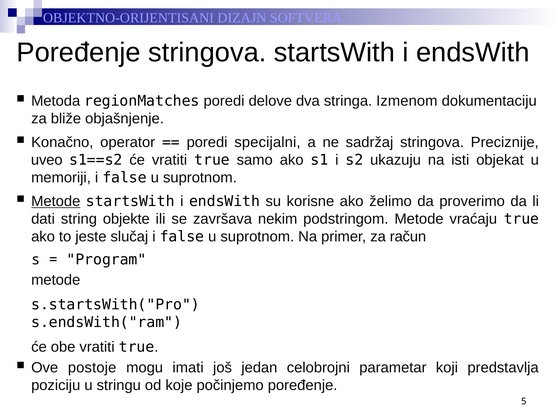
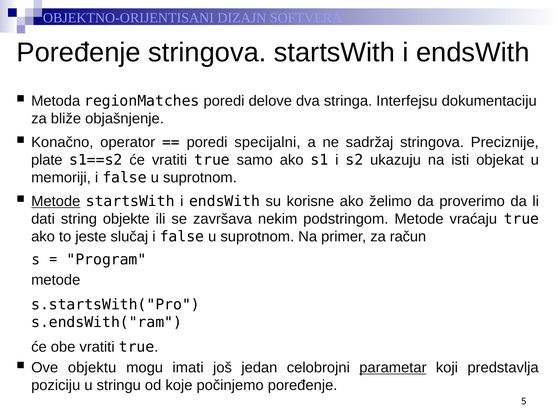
Izmenom: Izmenom -> Interfejsu (407, 101)
uveo: uveo -> plate (47, 160)
postoje: postoje -> objektu (92, 368)
parametar underline: none -> present (393, 368)
